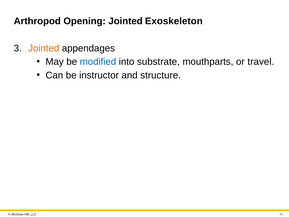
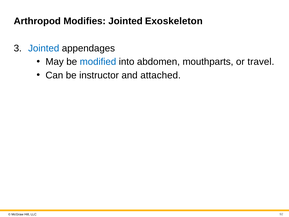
Opening: Opening -> Modifies (85, 21)
Jointed colour: orange -> blue (44, 48)
substrate: substrate -> abdomen (158, 62)
structure: structure -> attached (161, 75)
